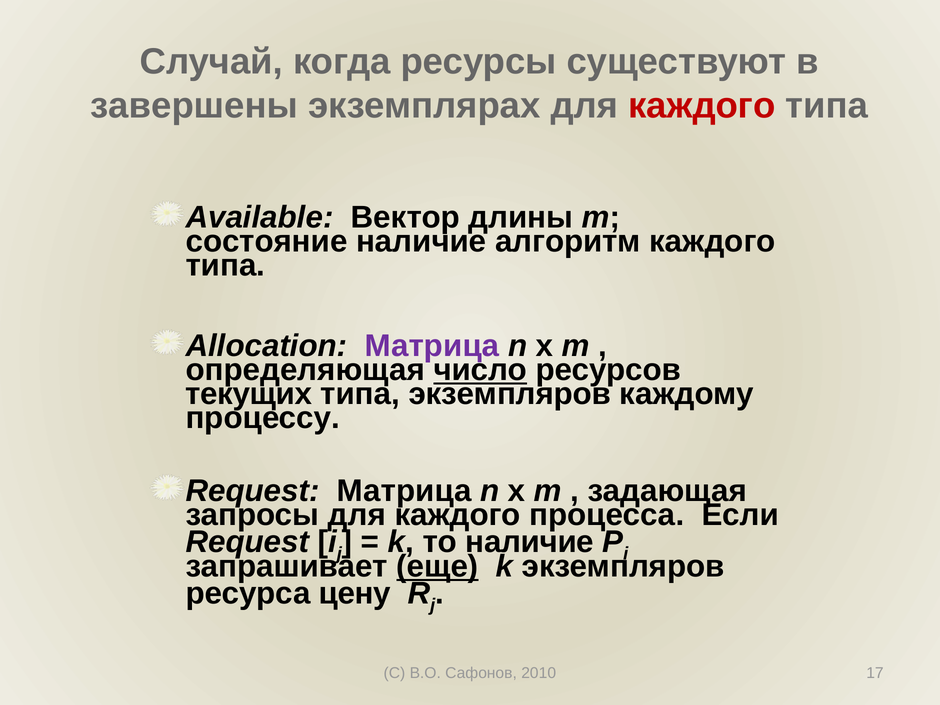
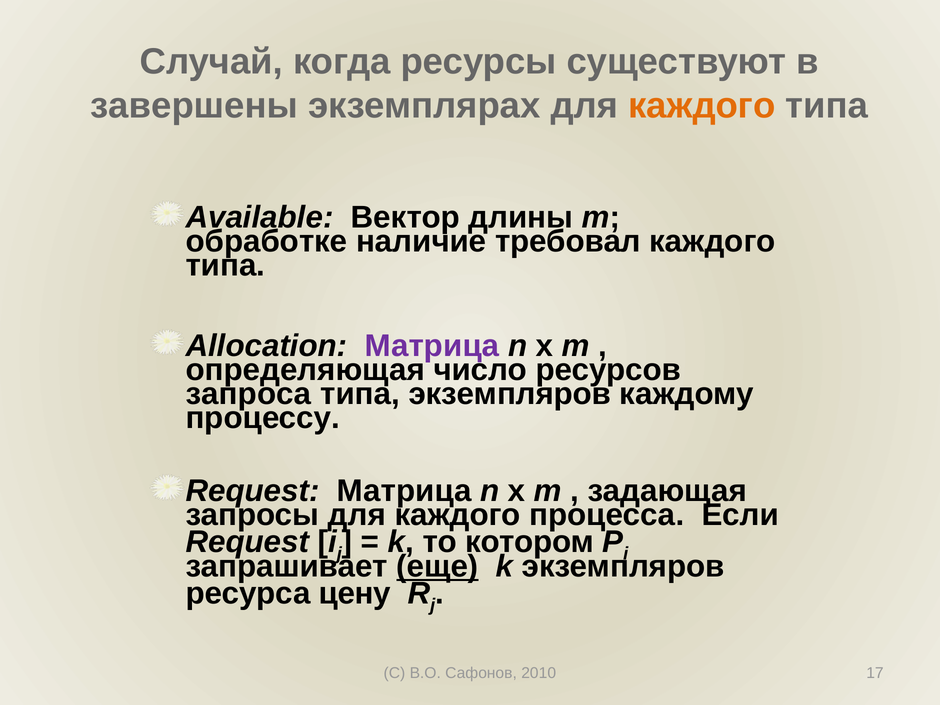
каждого colour: red -> orange (702, 106)
состояние: состояние -> обработке (267, 241)
алгоритм: алгоритм -> требовал (568, 241)
число underline: present -> none (480, 370)
текущих: текущих -> запроса (249, 394)
то наличие: наличие -> котором (530, 542)
